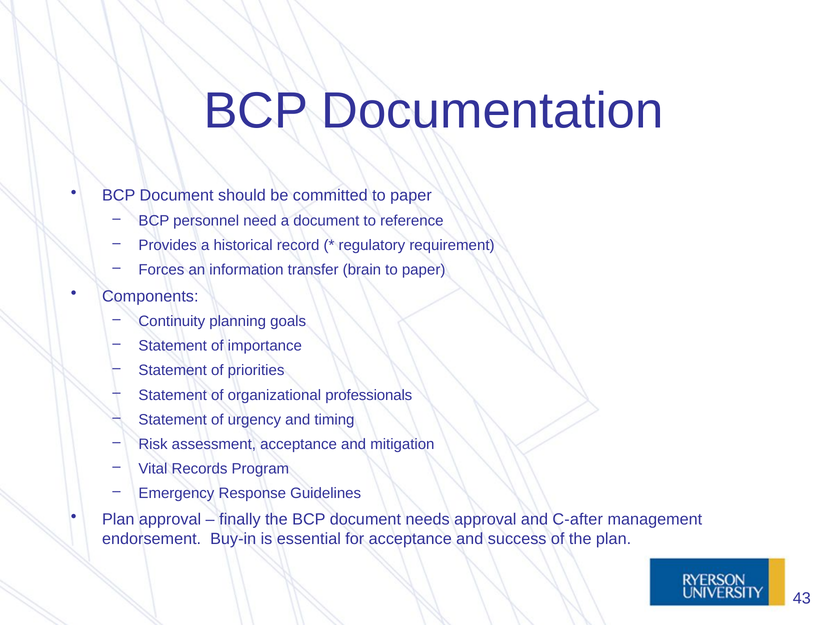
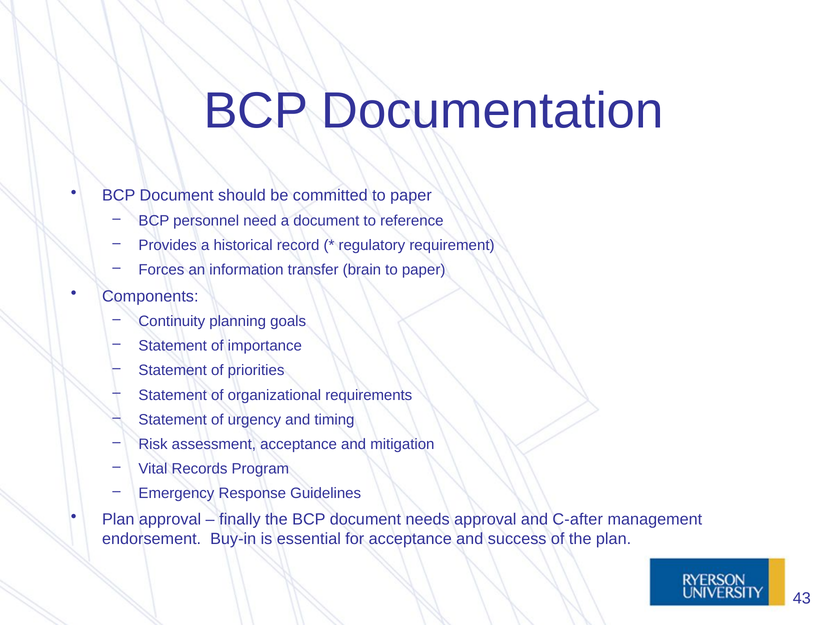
professionals: professionals -> requirements (369, 395)
